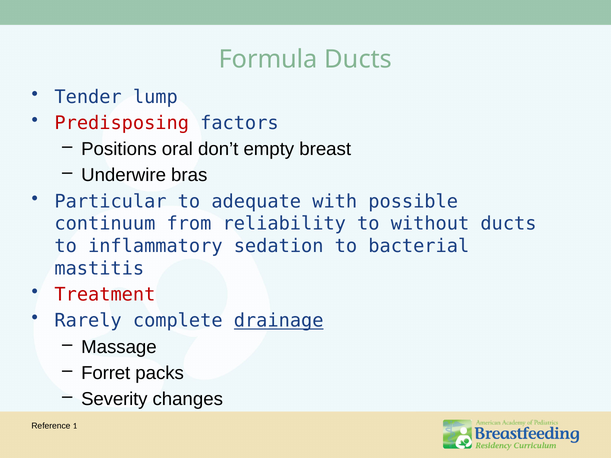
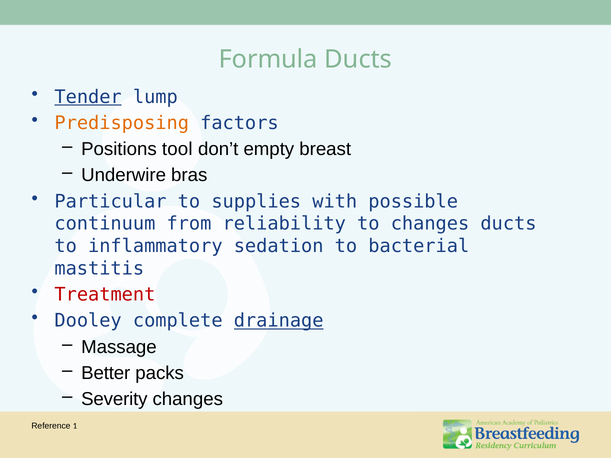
Tender underline: none -> present (88, 97)
Predisposing colour: red -> orange (122, 123)
oral: oral -> tool (177, 149)
adequate: adequate -> supplies (256, 202)
to without: without -> changes (430, 224)
Rarely: Rarely -> Dooley (88, 321)
Forret: Forret -> Better (106, 373)
